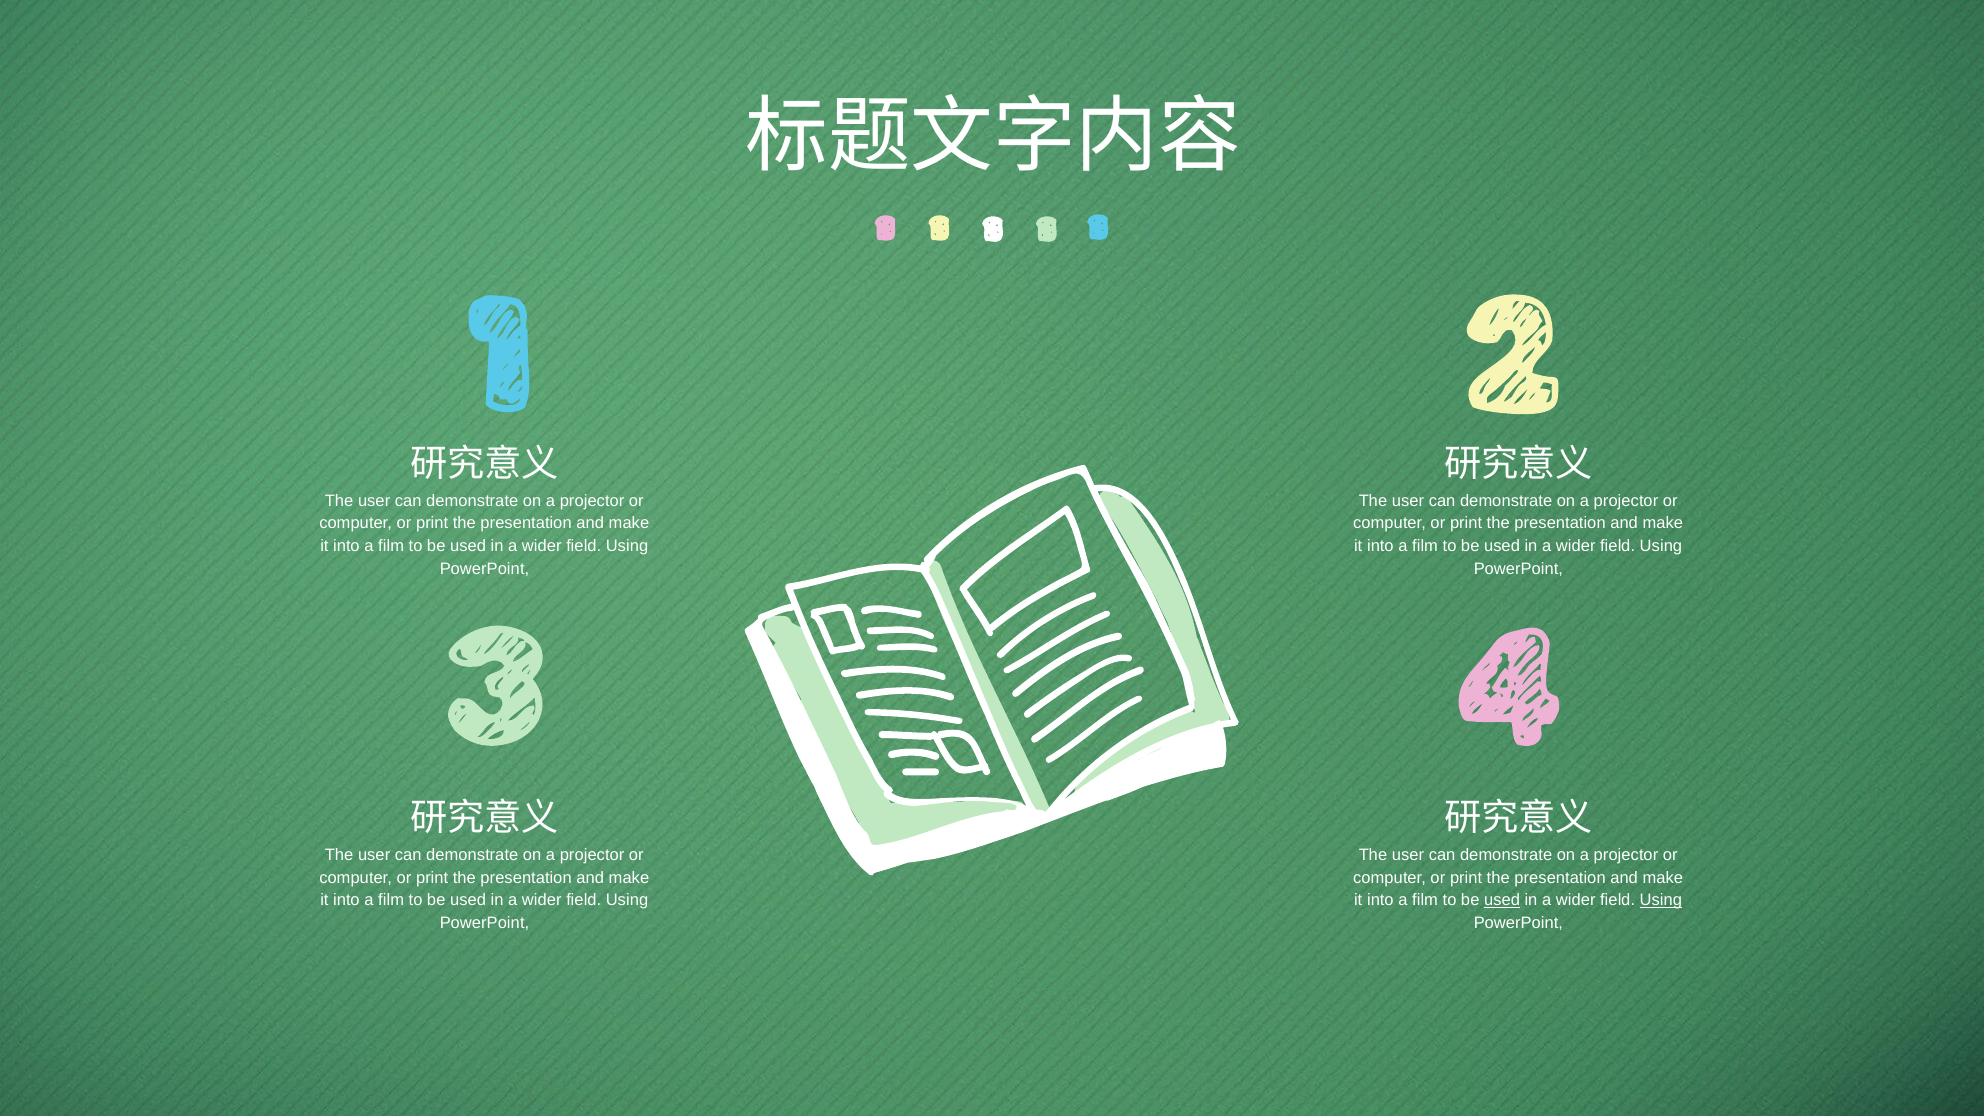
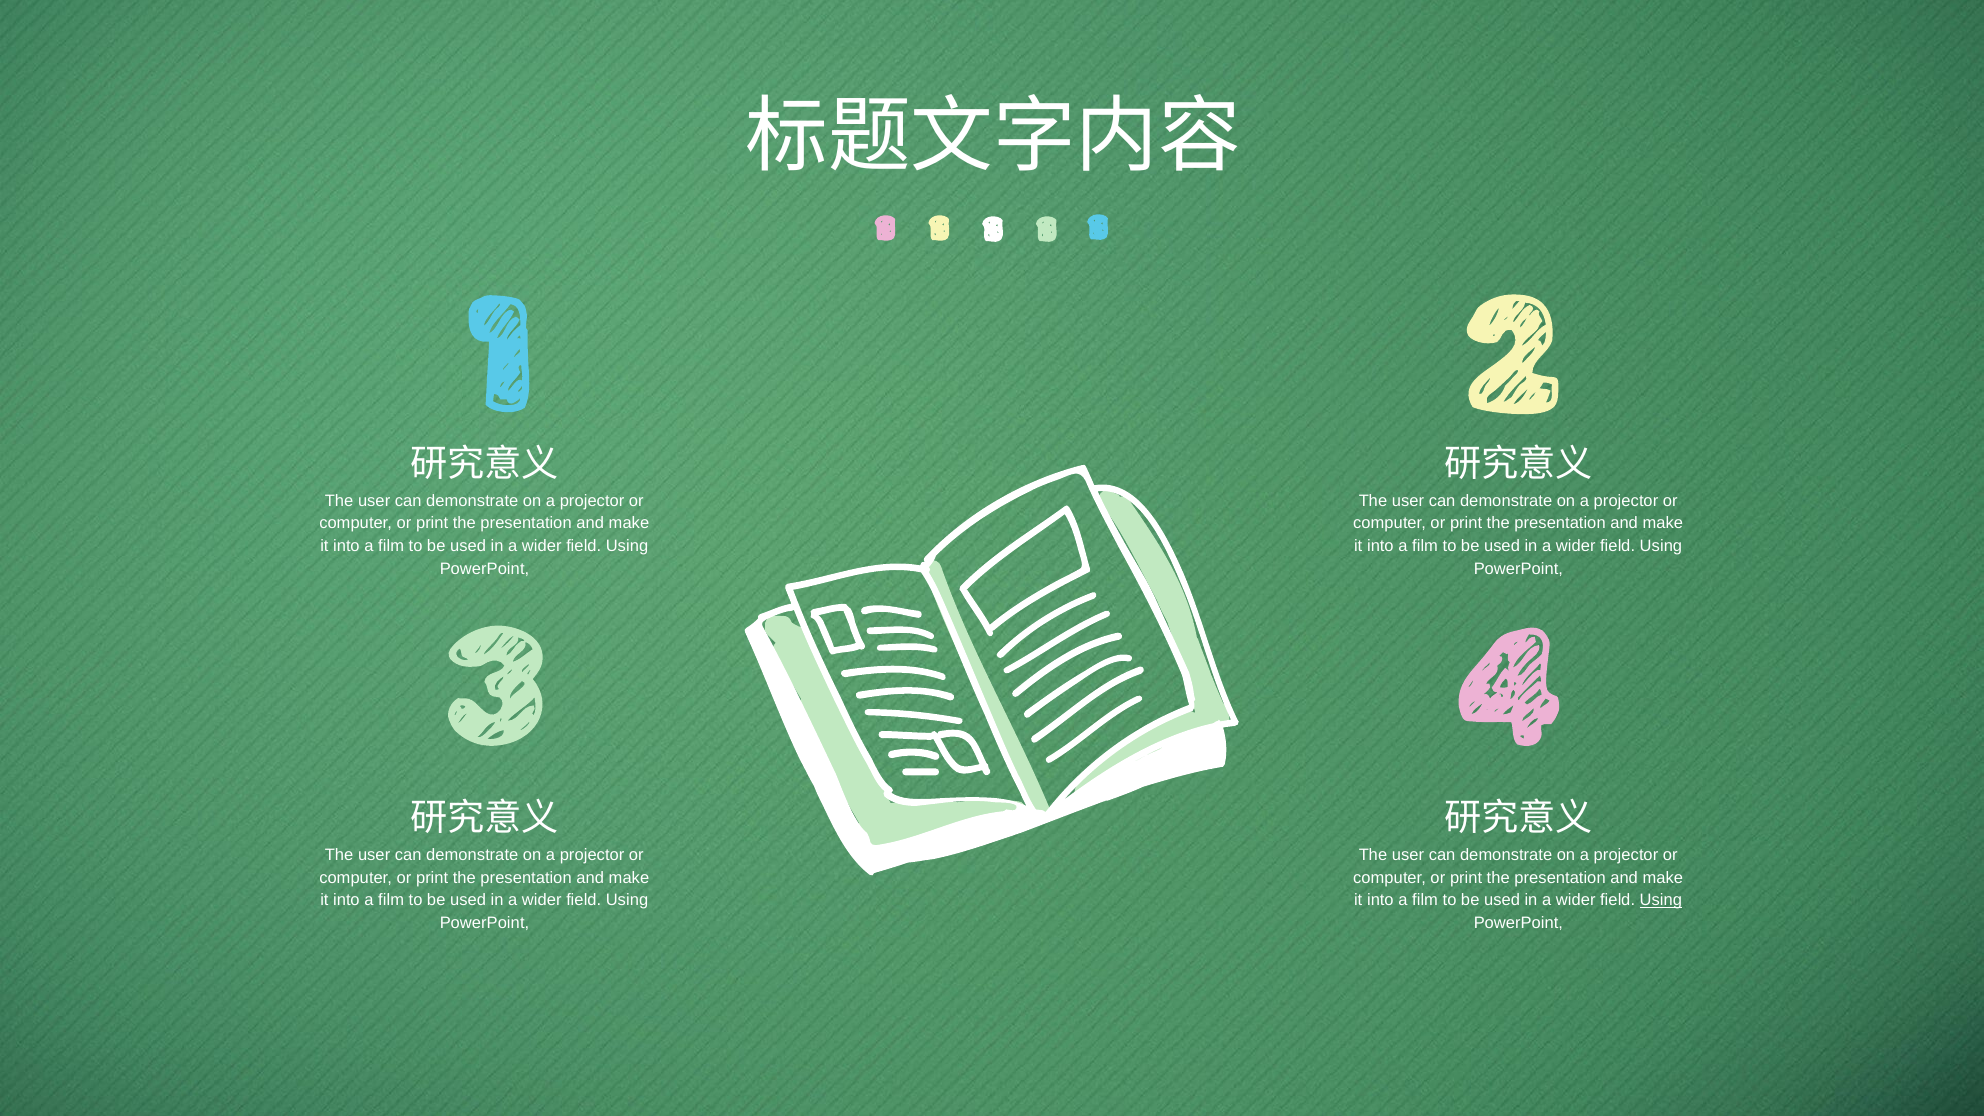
used underline: present -> none (1502, 900)
